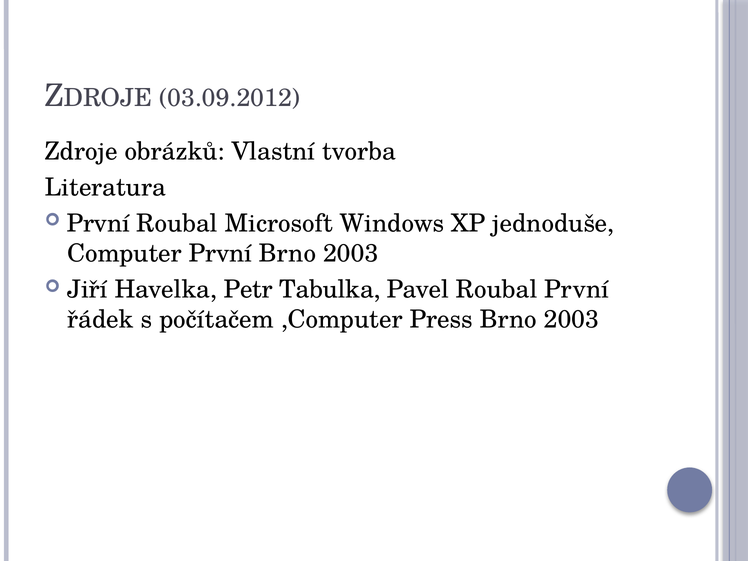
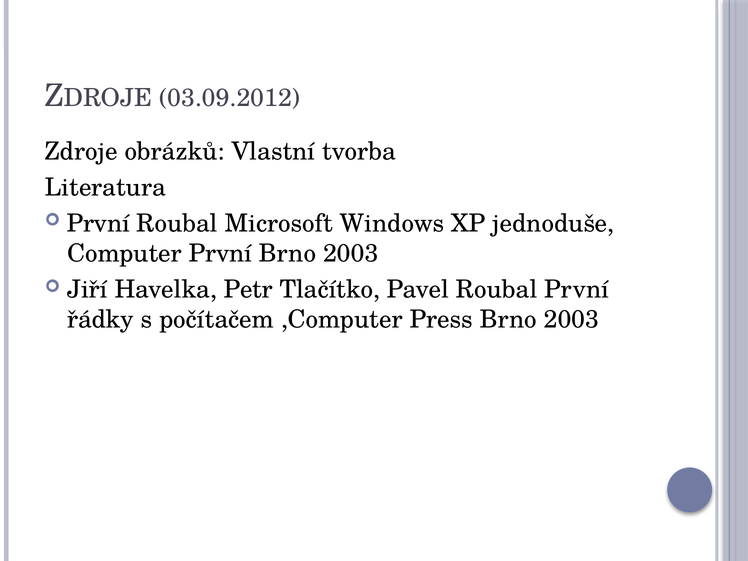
Tabulka: Tabulka -> Tlačítko (330, 290)
řádek: řádek -> řádky (101, 320)
